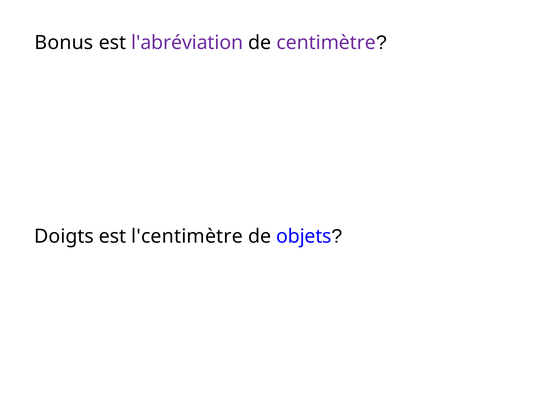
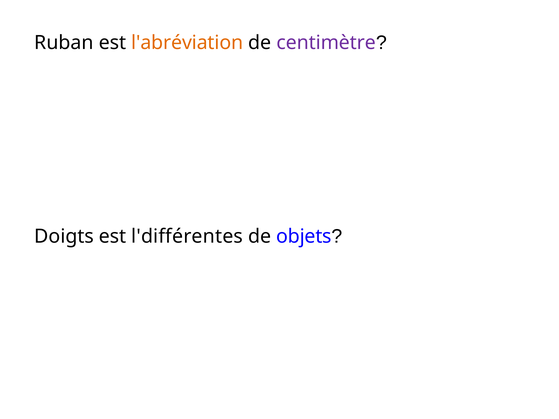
Bonus: Bonus -> Ruban (64, 43)
l'abréviation colour: purple -> orange (187, 43)
l'centimètre: l'centimètre -> l'différentes (187, 236)
